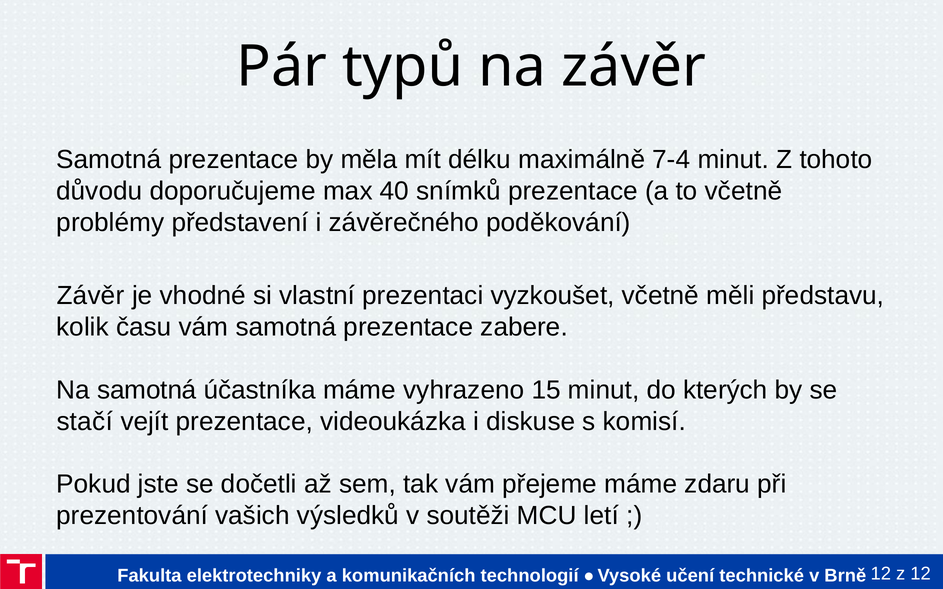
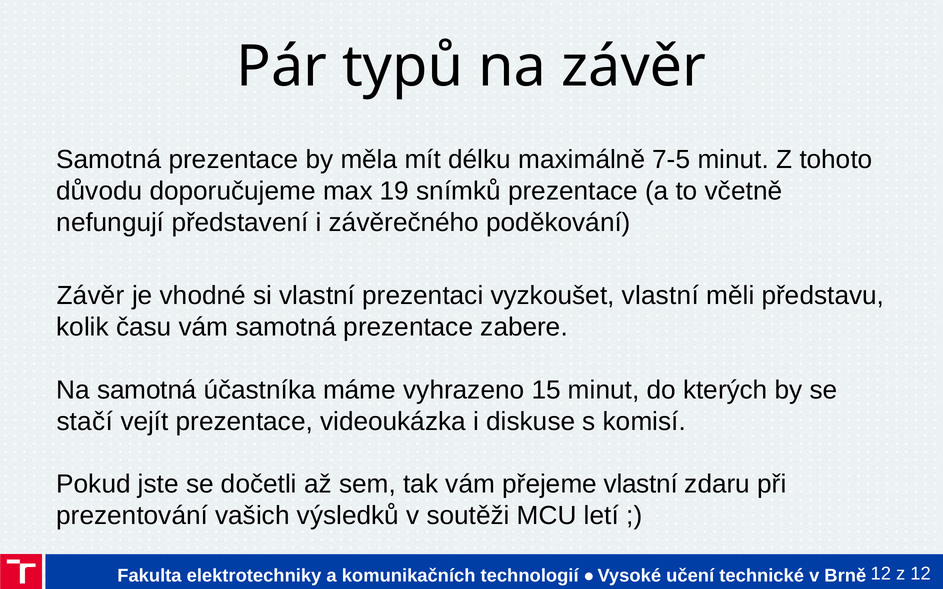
7-4: 7-4 -> 7-5 (671, 160)
40: 40 -> 19 (394, 191)
problémy: problémy -> nefungují (110, 223)
vyzkoušet včetně: včetně -> vlastní (660, 296)
přejeme máme: máme -> vlastní (641, 485)
